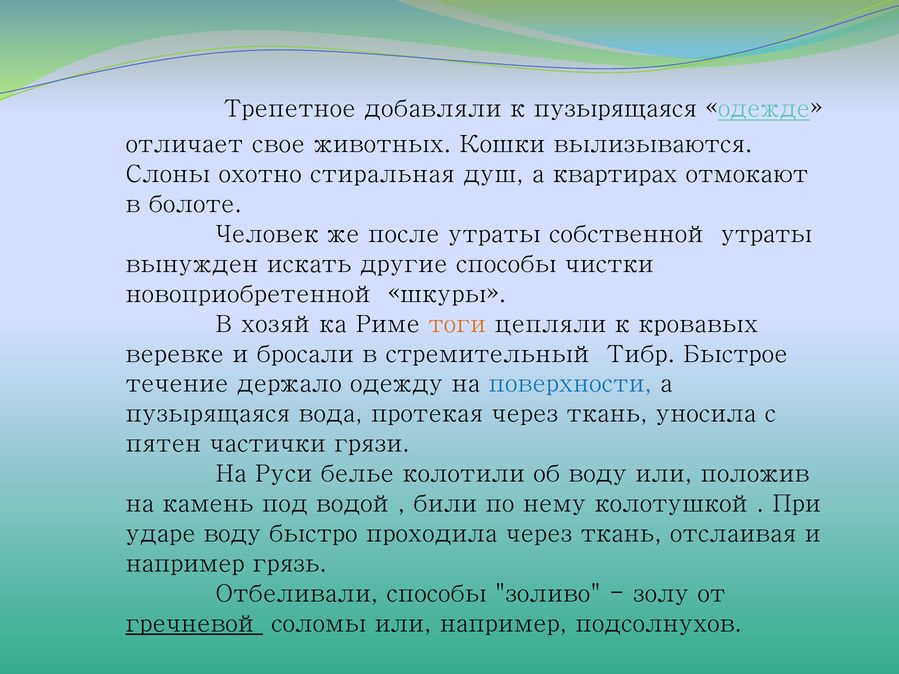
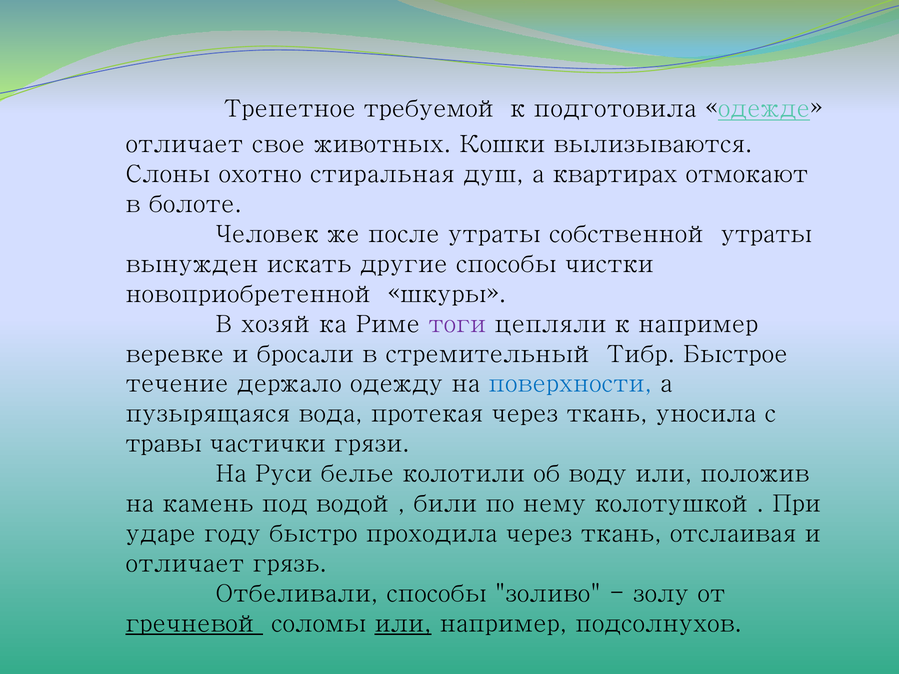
добавляли: добавляли -> требуемой (433, 109)
к пузырящаяся: пузырящаяся -> подготовила (615, 109)
тоги colour: orange -> purple (457, 324)
к кровавых: кровавых -> например (698, 324)
пятен: пятен -> травы (164, 444)
ударе воду: воду -> году (232, 534)
например: например -> отличает (185, 564)
или underline: none -> present (403, 624)
